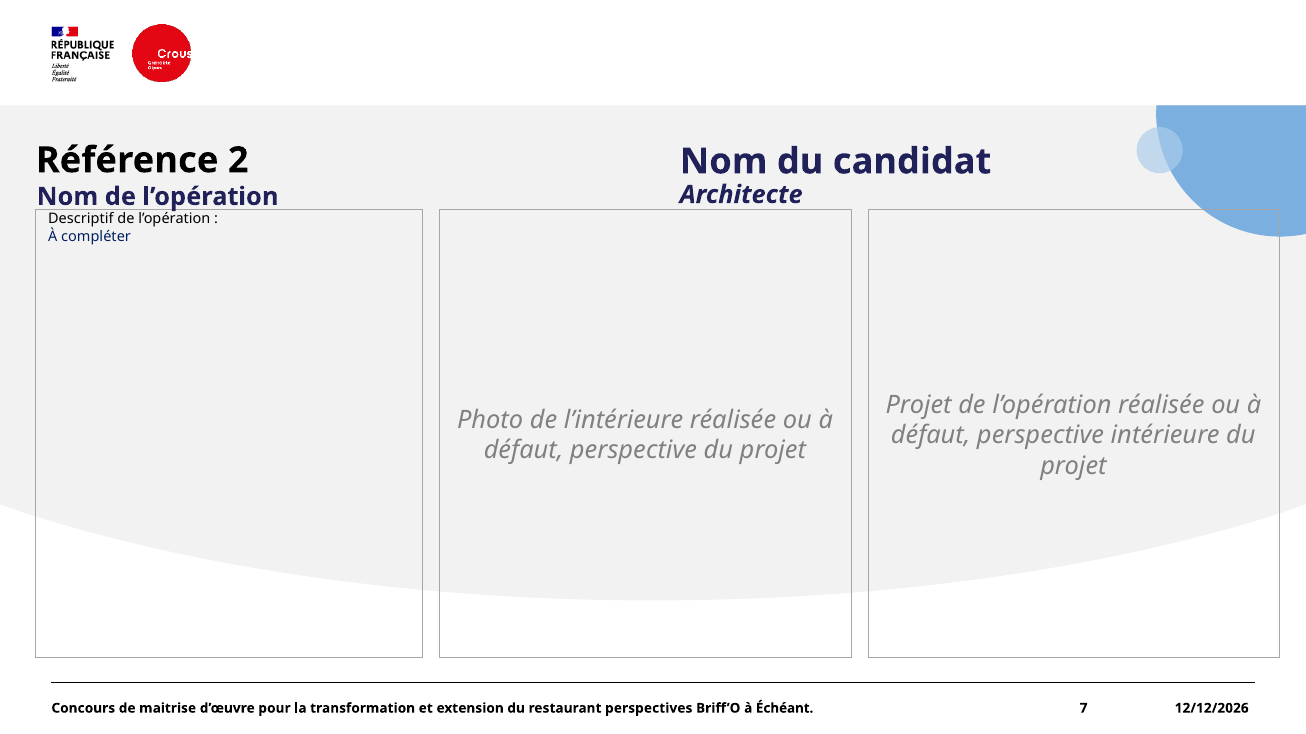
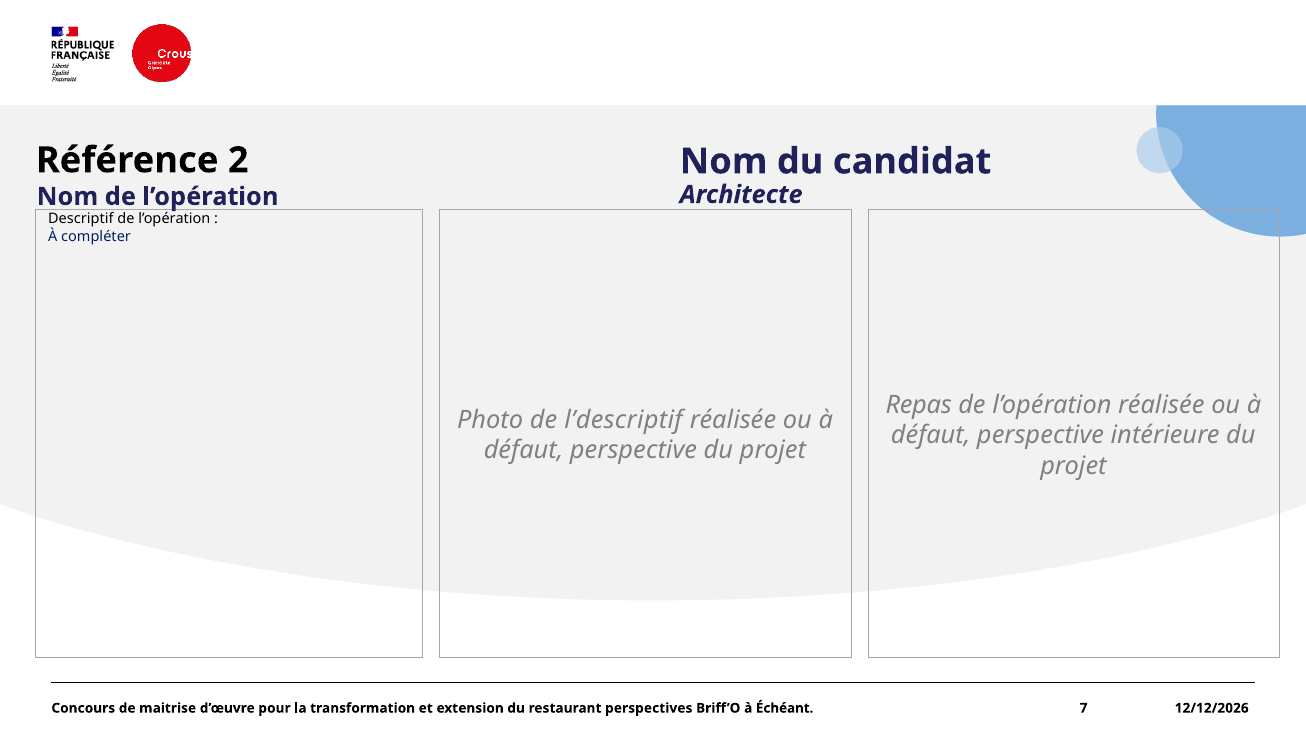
Projet: Projet -> Repas (919, 405)
l’intérieure: l’intérieure -> l’descriptif (623, 420)
